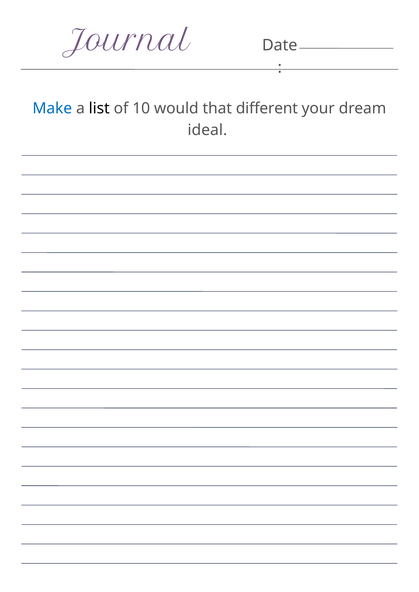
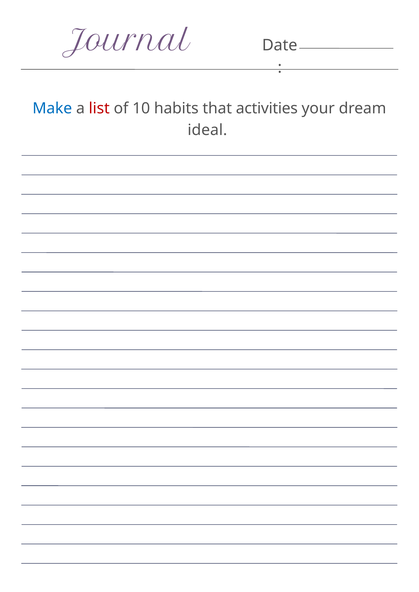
list colour: black -> red (99, 109)
would: would -> habits (176, 109)
different: different -> activities (267, 109)
